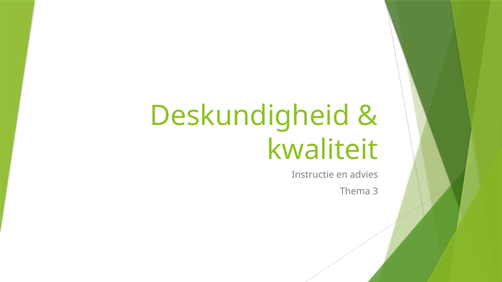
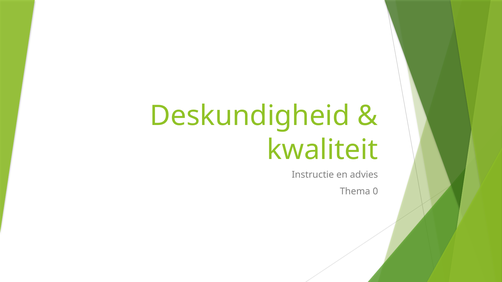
3: 3 -> 0 (375, 192)
